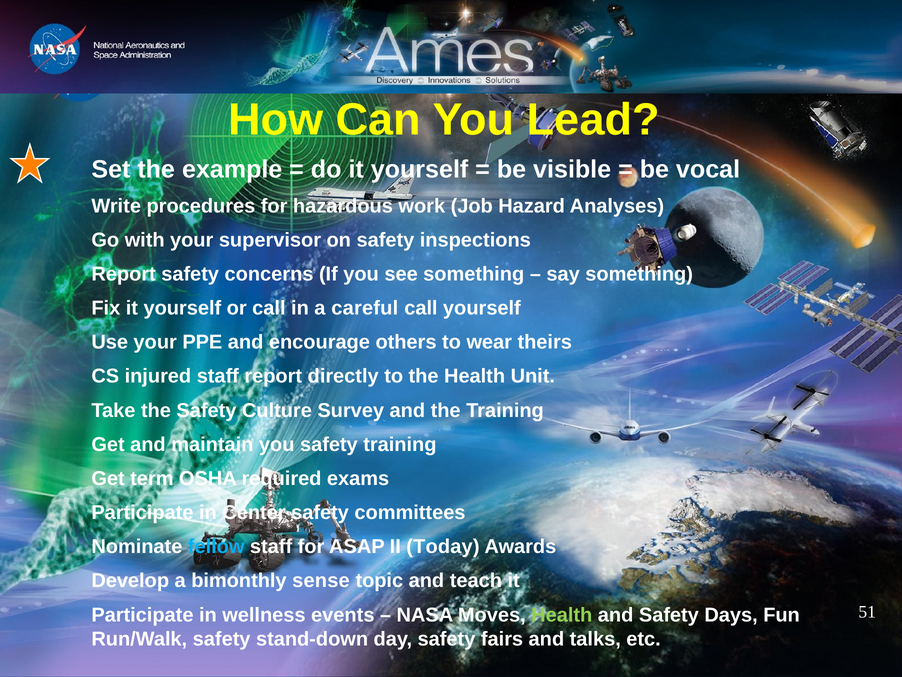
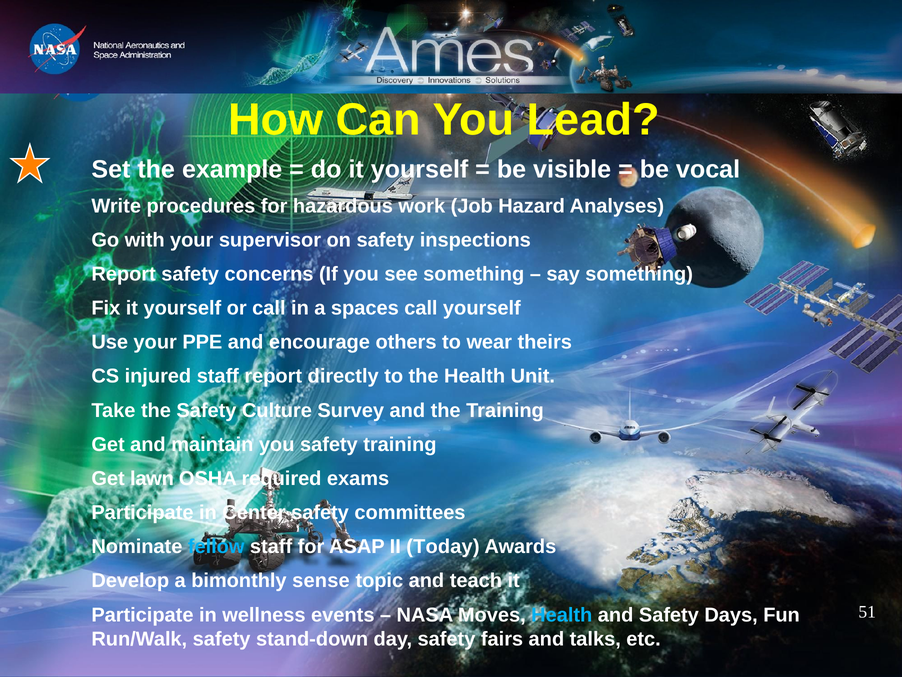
careful: careful -> spaces (365, 308)
term: term -> lawn (152, 478)
Health colour: light green -> light blue (562, 614)
